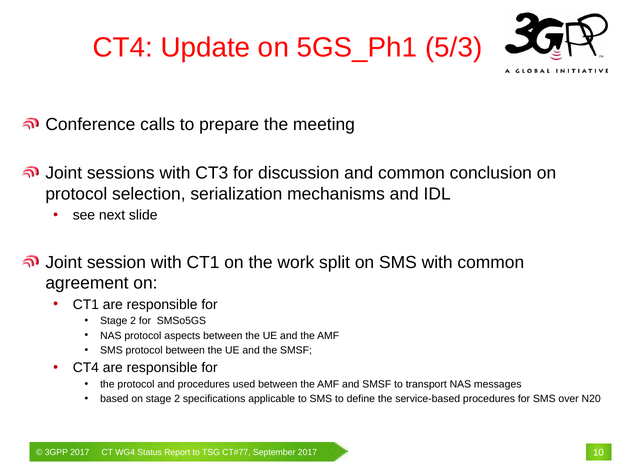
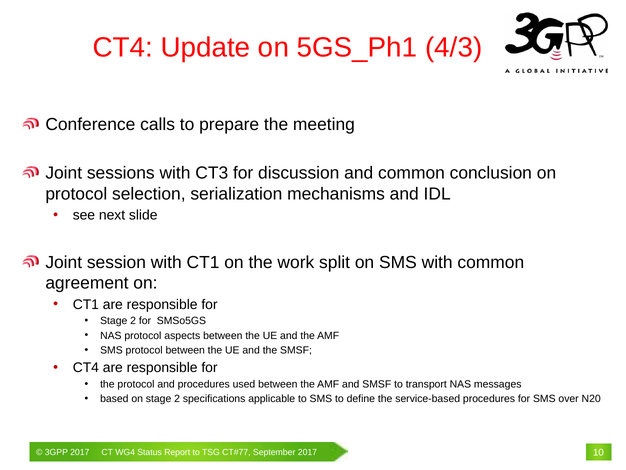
5/3: 5/3 -> 4/3 (454, 47)
